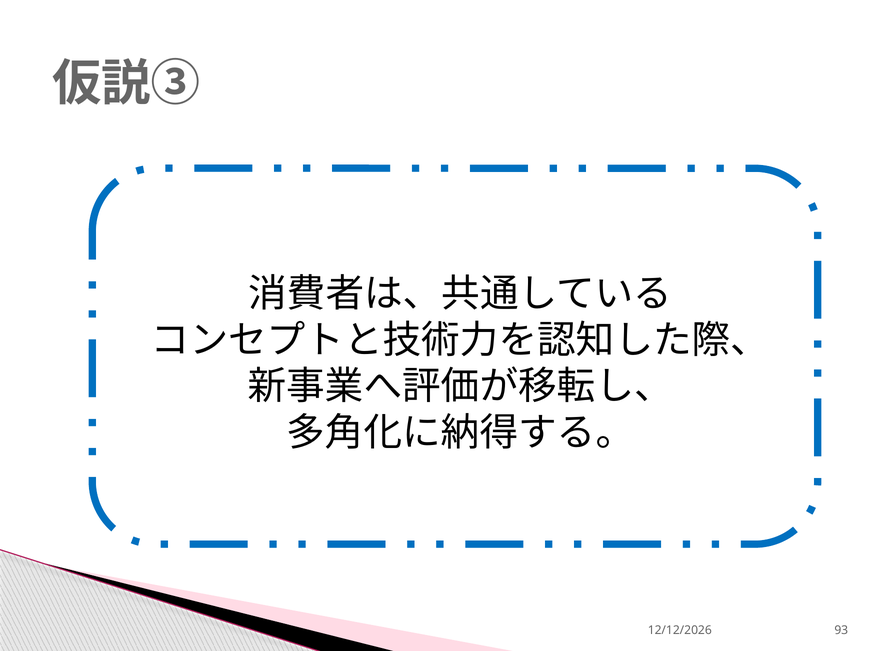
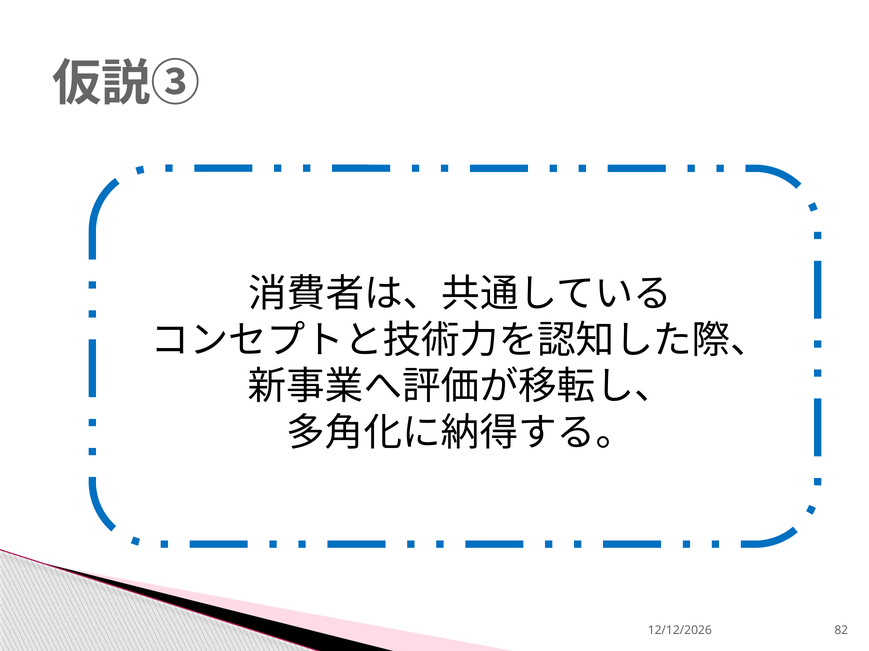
93: 93 -> 82 (841, 631)
